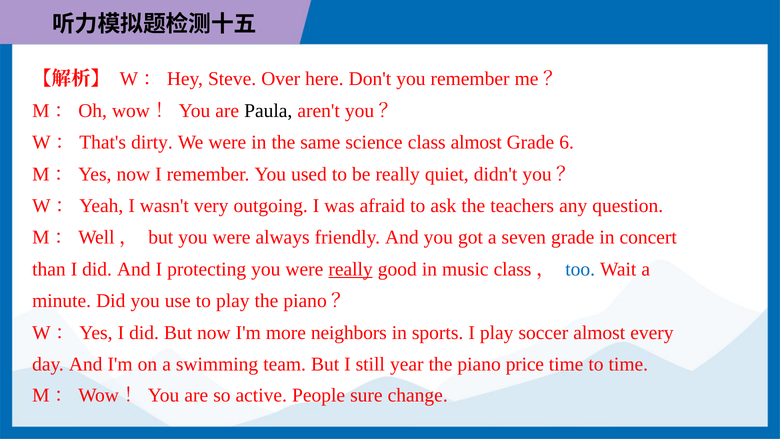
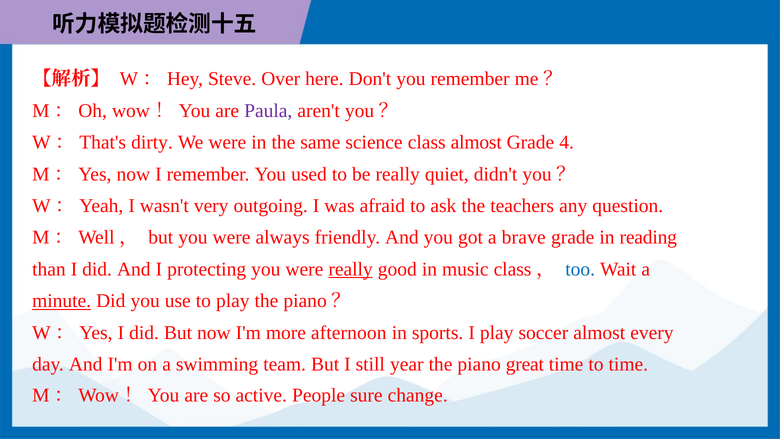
Paula colour: black -> purple (268, 111)
6: 6 -> 4 (567, 142)
seven: seven -> brave (524, 237)
concert: concert -> reading (648, 237)
minute underline: none -> present (62, 301)
neighbors: neighbors -> afternoon (349, 332)
price: price -> great (525, 364)
